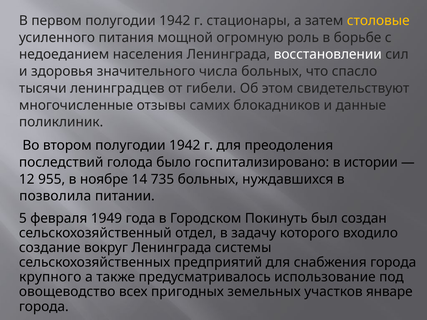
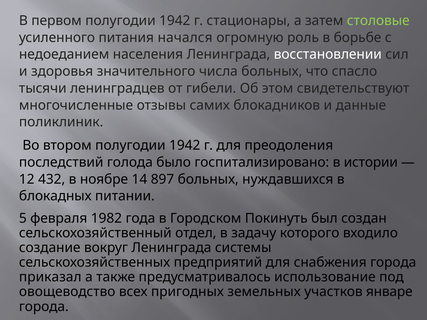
столовые colour: yellow -> light green (378, 21)
мощной: мощной -> начался (185, 38)
955: 955 -> 432 (52, 179)
735: 735 -> 897 (162, 179)
позволила: позволила -> блокадных (55, 196)
1949: 1949 -> 1982 (106, 218)
крупного: крупного -> приказал (50, 277)
